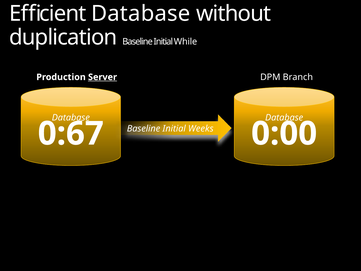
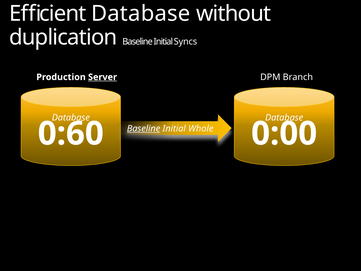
While: While -> Syncs (185, 42)
Baseline underline: none -> present (144, 128)
Weeks: Weeks -> Whole (201, 128)
0:67: 0:67 -> 0:60 (71, 134)
